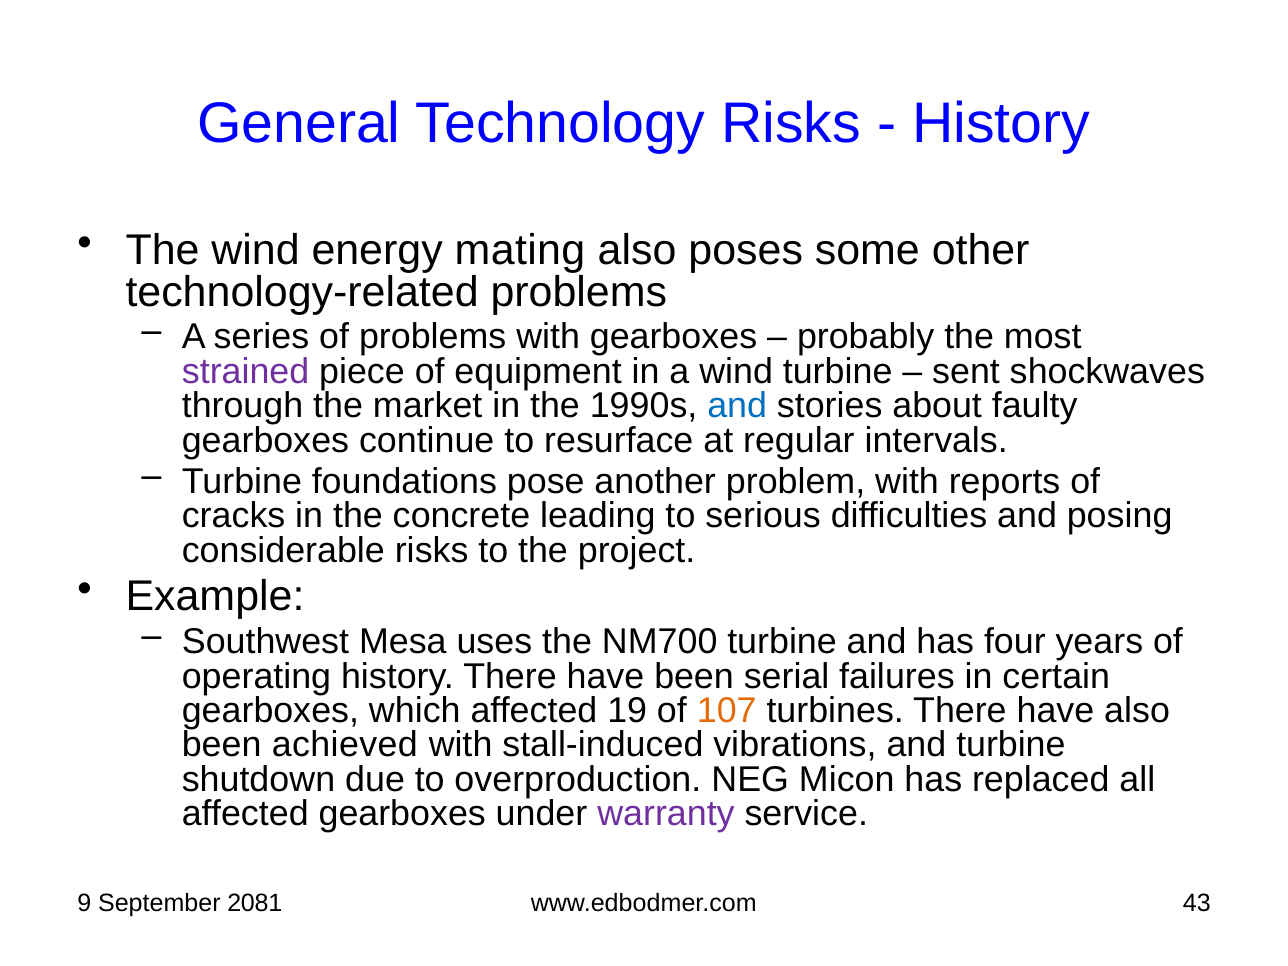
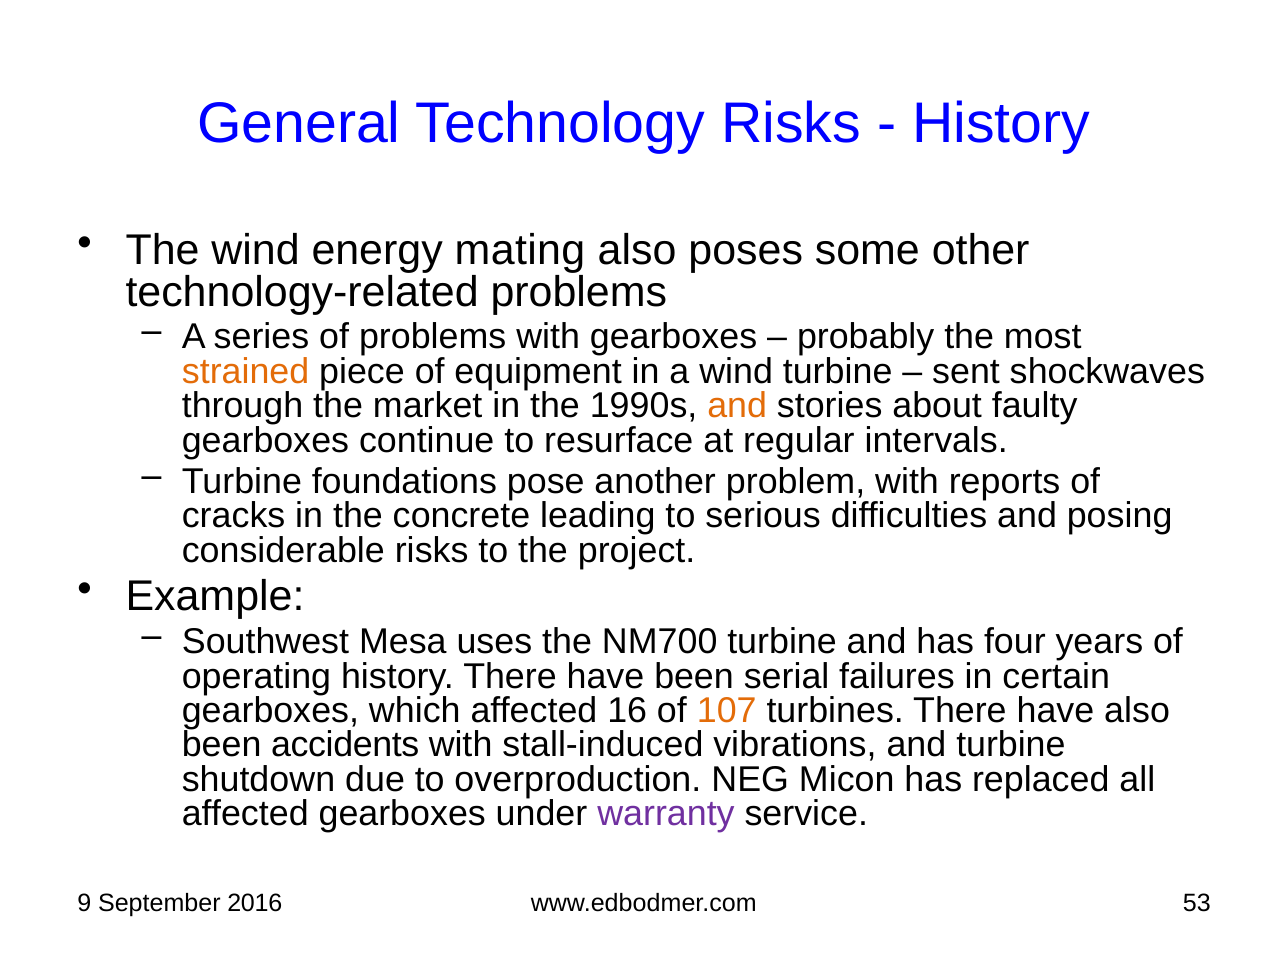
strained colour: purple -> orange (246, 371)
and colour: blue -> orange (737, 406)
19: 19 -> 16 (627, 711)
achieved: achieved -> accidents (345, 745)
2081: 2081 -> 2016 (255, 903)
43: 43 -> 53 (1197, 903)
